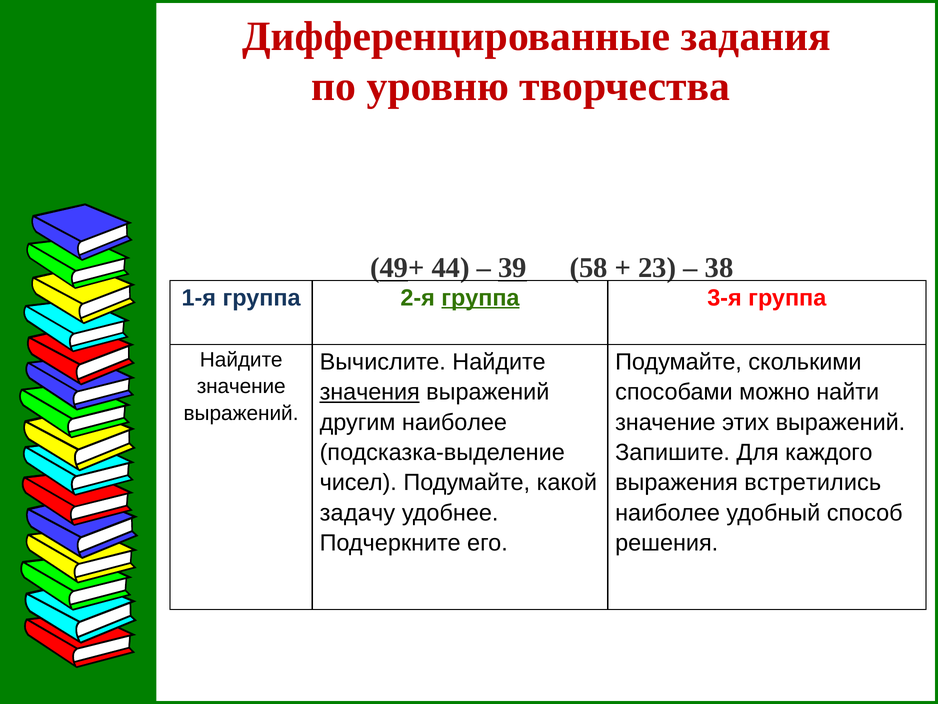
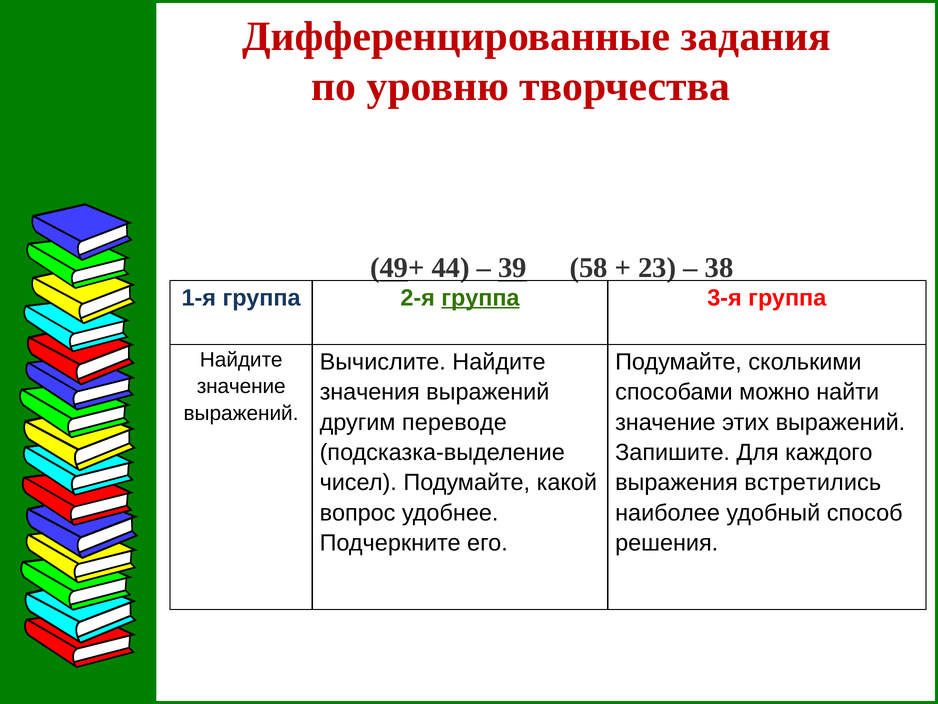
значения underline: present -> none (370, 392)
другим наиболее: наиболее -> переводе (454, 422)
задачу: задачу -> вопрос (358, 513)
